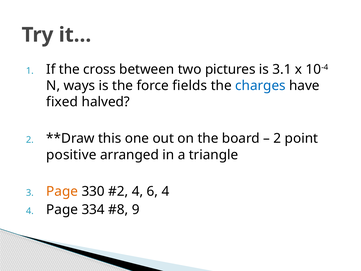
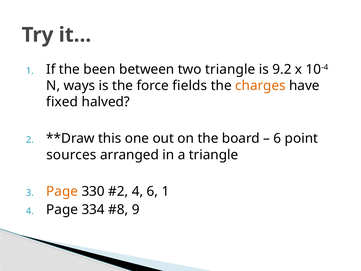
cross: cross -> been (99, 69)
two pictures: pictures -> triangle (230, 69)
3.1: 3.1 -> 9.2 (282, 69)
charges colour: blue -> orange (260, 86)
2: 2 -> 6 (277, 138)
positive: positive -> sources (71, 155)
6 4: 4 -> 1 (165, 191)
